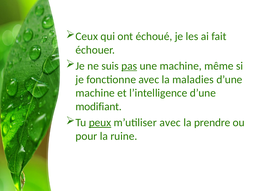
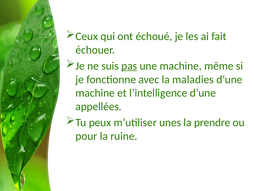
modifiant: modifiant -> appellées (99, 106)
peux underline: present -> none (100, 122)
m’utiliser avec: avec -> unes (170, 122)
